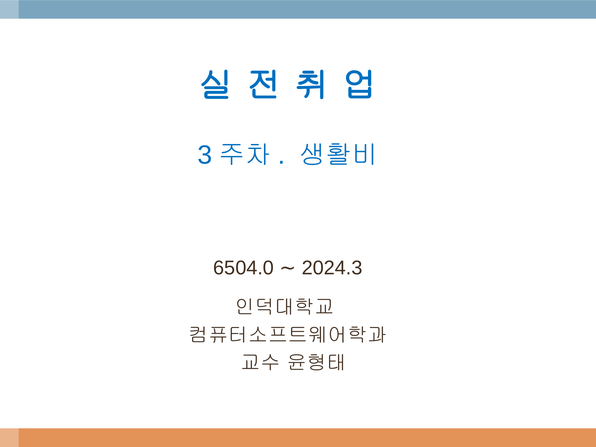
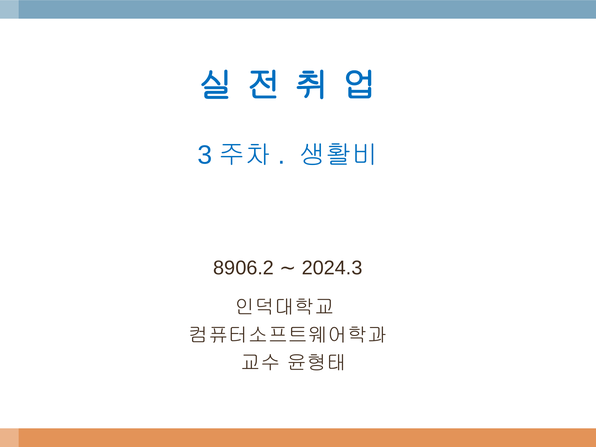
6504.0: 6504.0 -> 8906.2 (244, 268)
